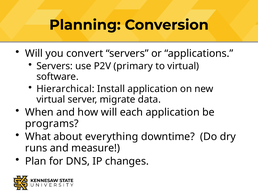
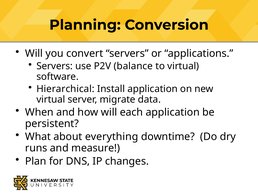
primary: primary -> balance (133, 66)
programs: programs -> persistent (52, 123)
